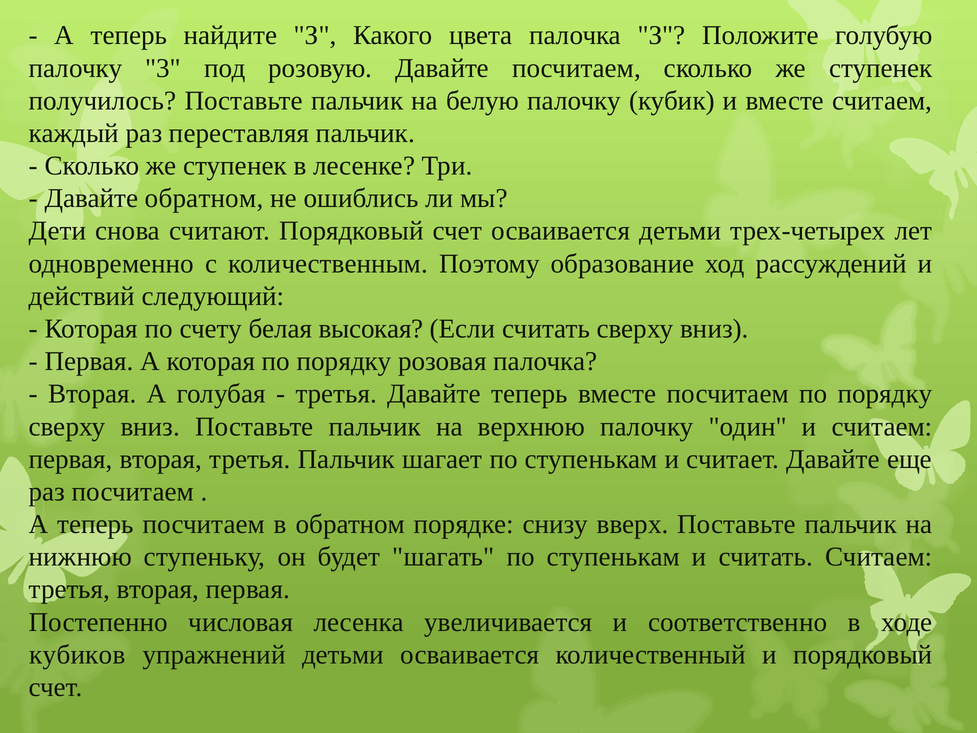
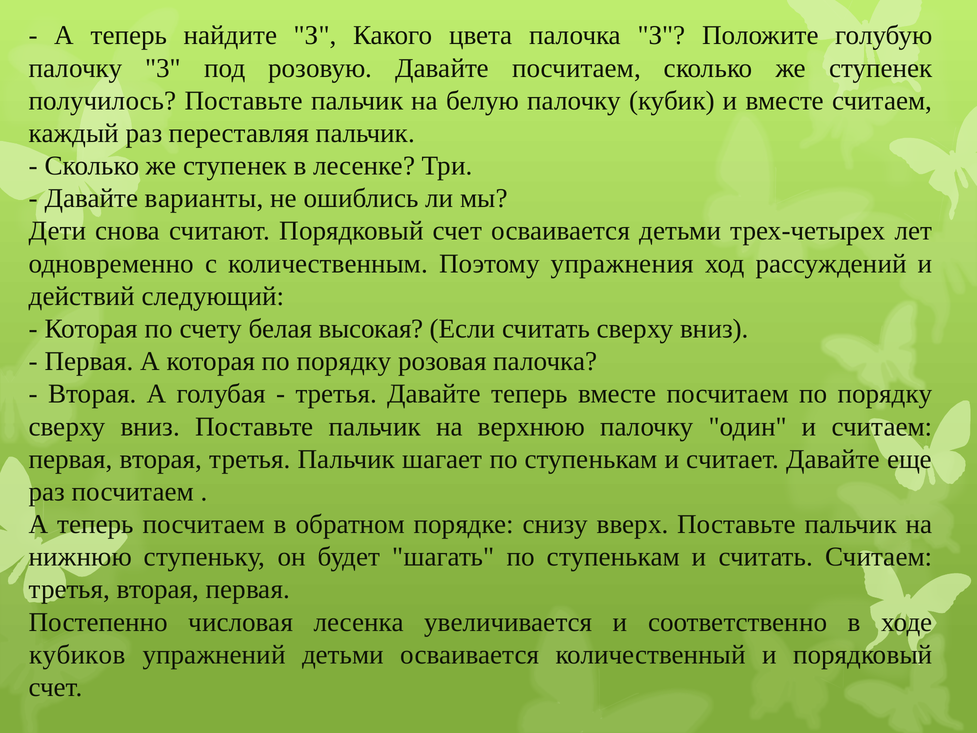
Давайте обратном: обратном -> варианты (204, 198)
образование: образование -> упражнения (622, 264)
